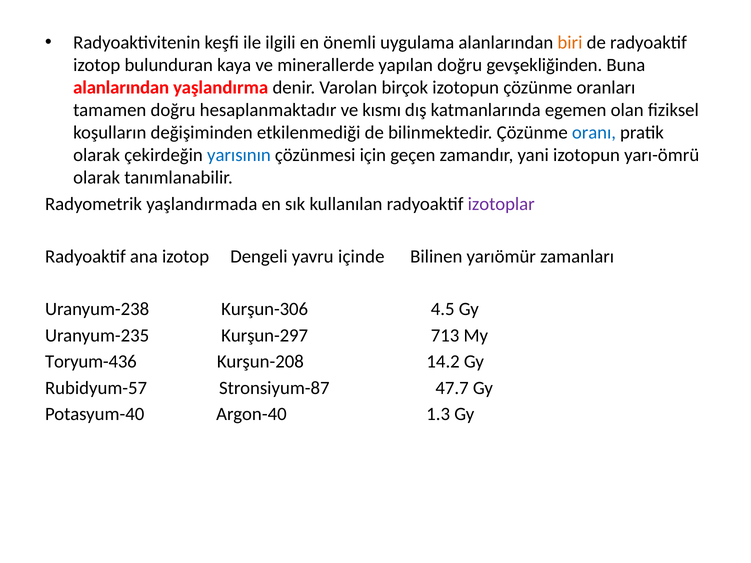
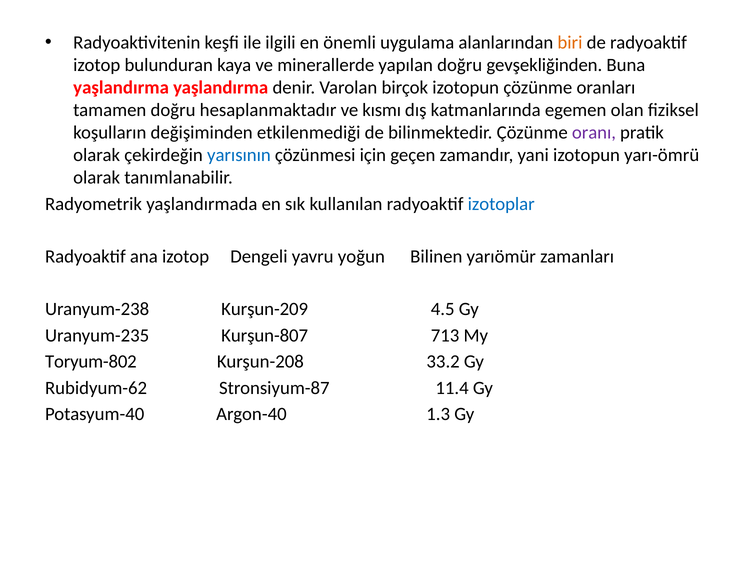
alanlarından: alanlarından -> yaşlandırma (121, 88)
oranı colour: blue -> purple (594, 133)
izotoplar colour: purple -> blue (501, 204)
içinde: içinde -> yoğun (361, 257)
Kurşun-306: Kurşun-306 -> Kurşun-209 (265, 309)
Kurşun-297: Kurşun-297 -> Kurşun-807 (265, 336)
Toryum-436: Toryum-436 -> Toryum-802 (91, 362)
14.2: 14.2 -> 33.2 (443, 362)
Rubidyum-57: Rubidyum-57 -> Rubidyum-62 (96, 388)
47.7: 47.7 -> 11.4 (452, 388)
